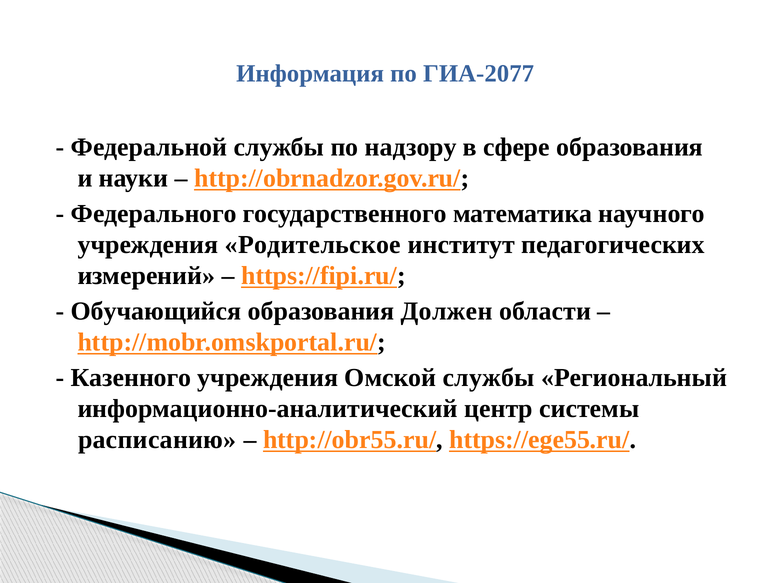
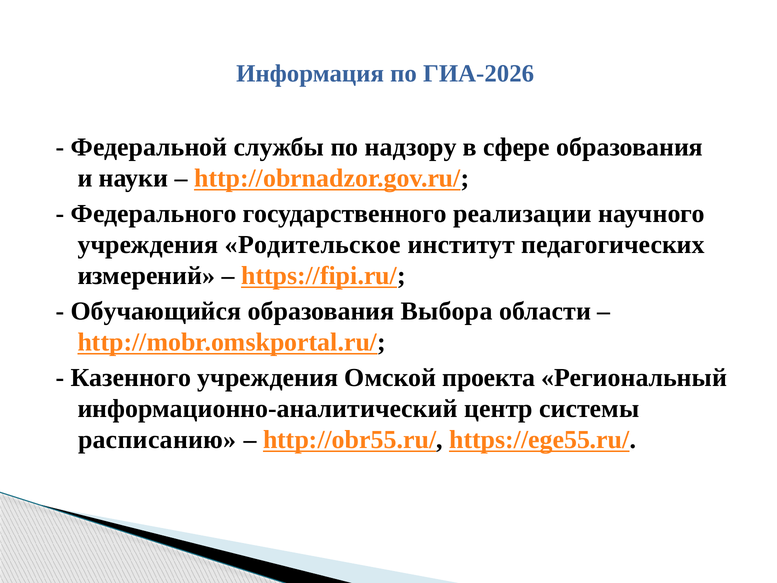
ГИА-2077: ГИА-2077 -> ГИА-2026 (479, 74)
математика: математика -> реализации (522, 214)
Должен: Должен -> Выбора (447, 311)
Омской службы: службы -> проекта (489, 378)
